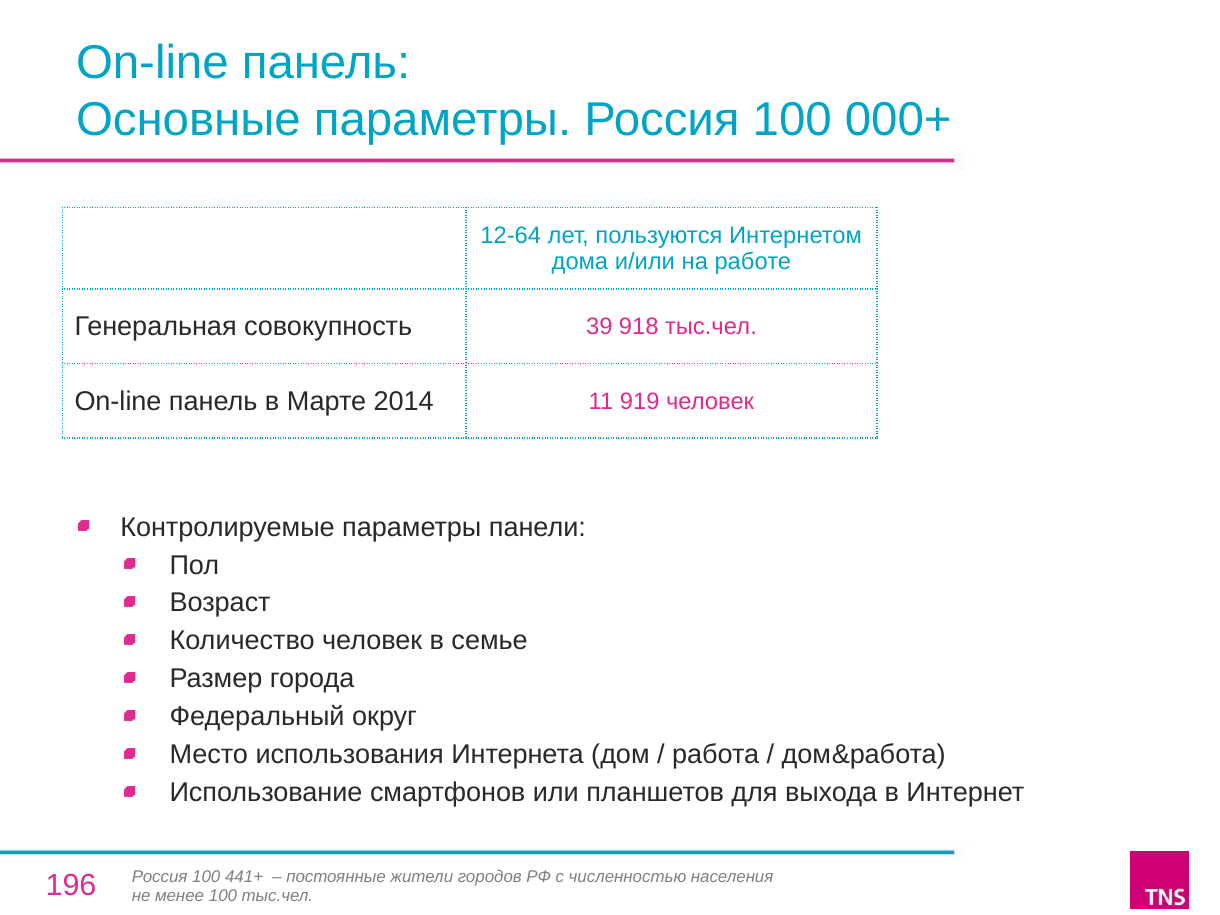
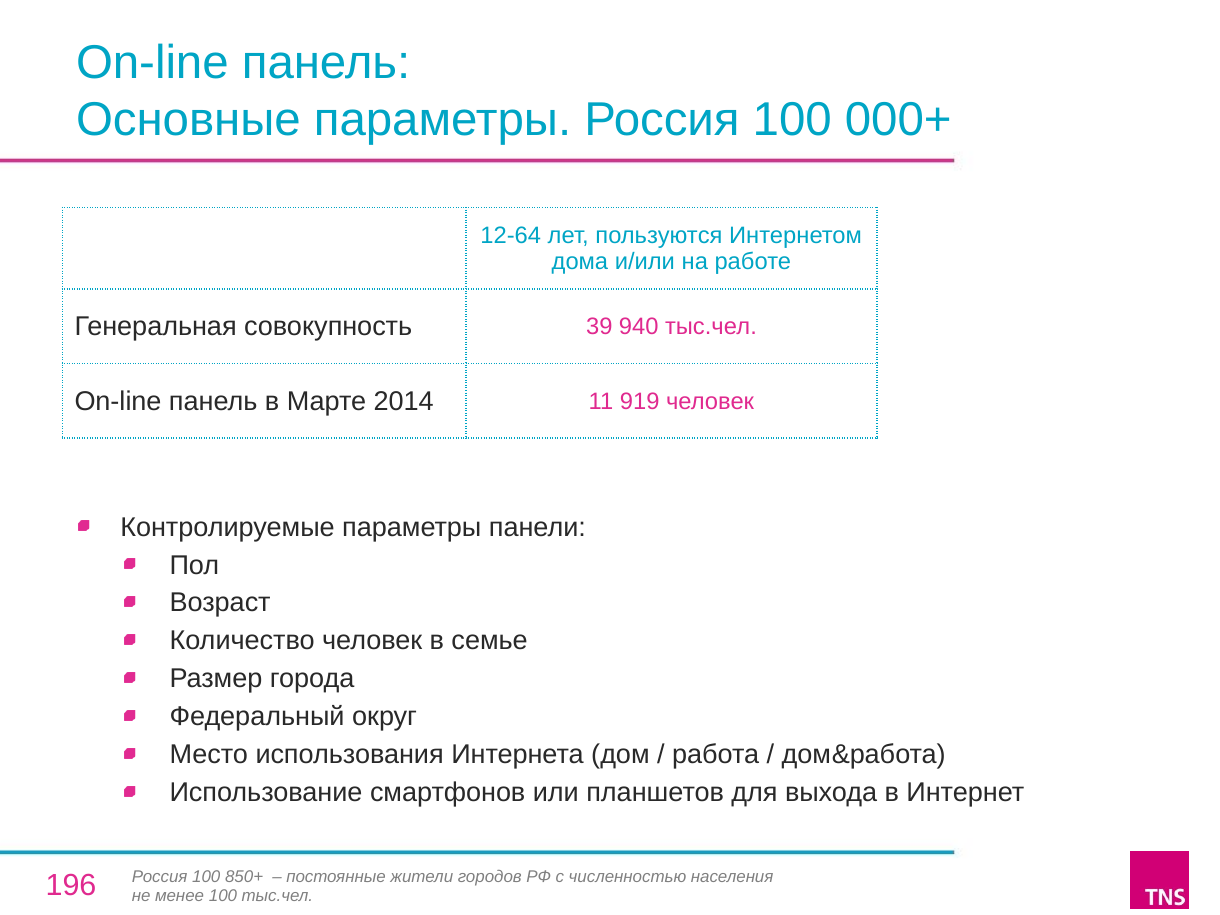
918: 918 -> 940 (639, 327)
441+: 441+ -> 850+ (244, 877)
